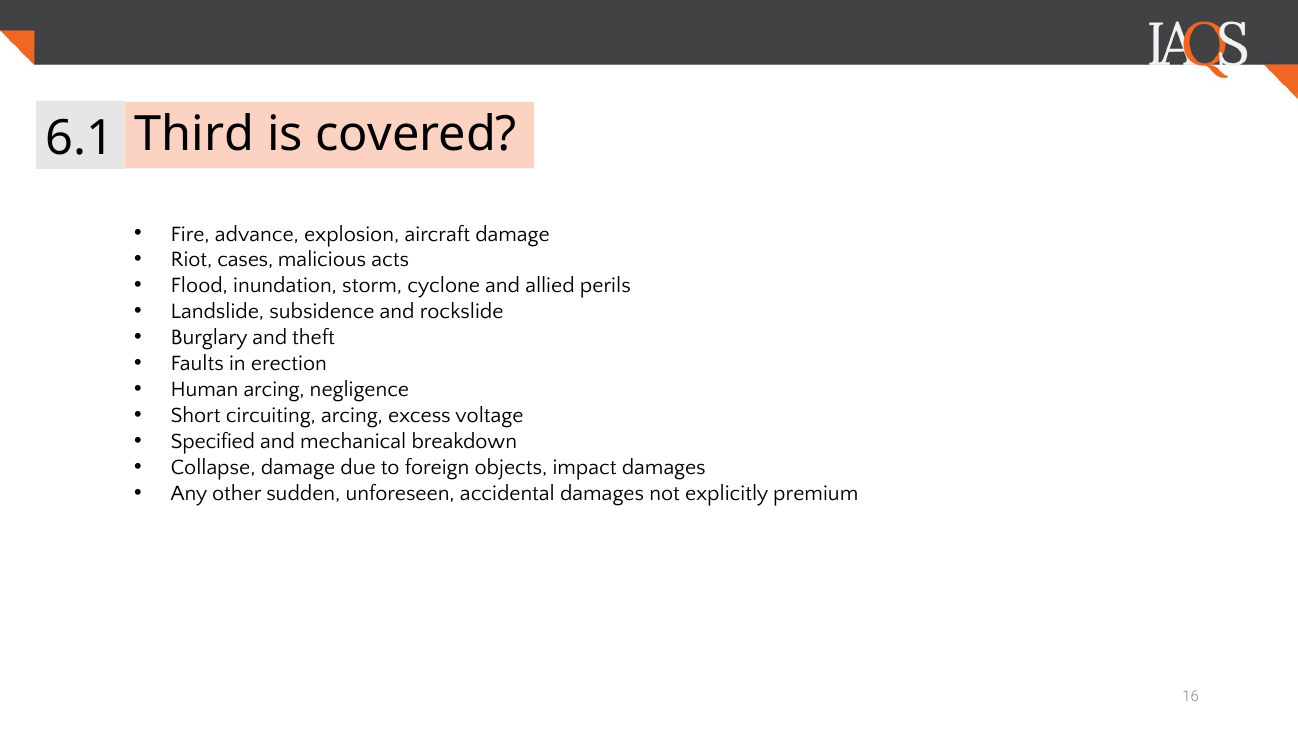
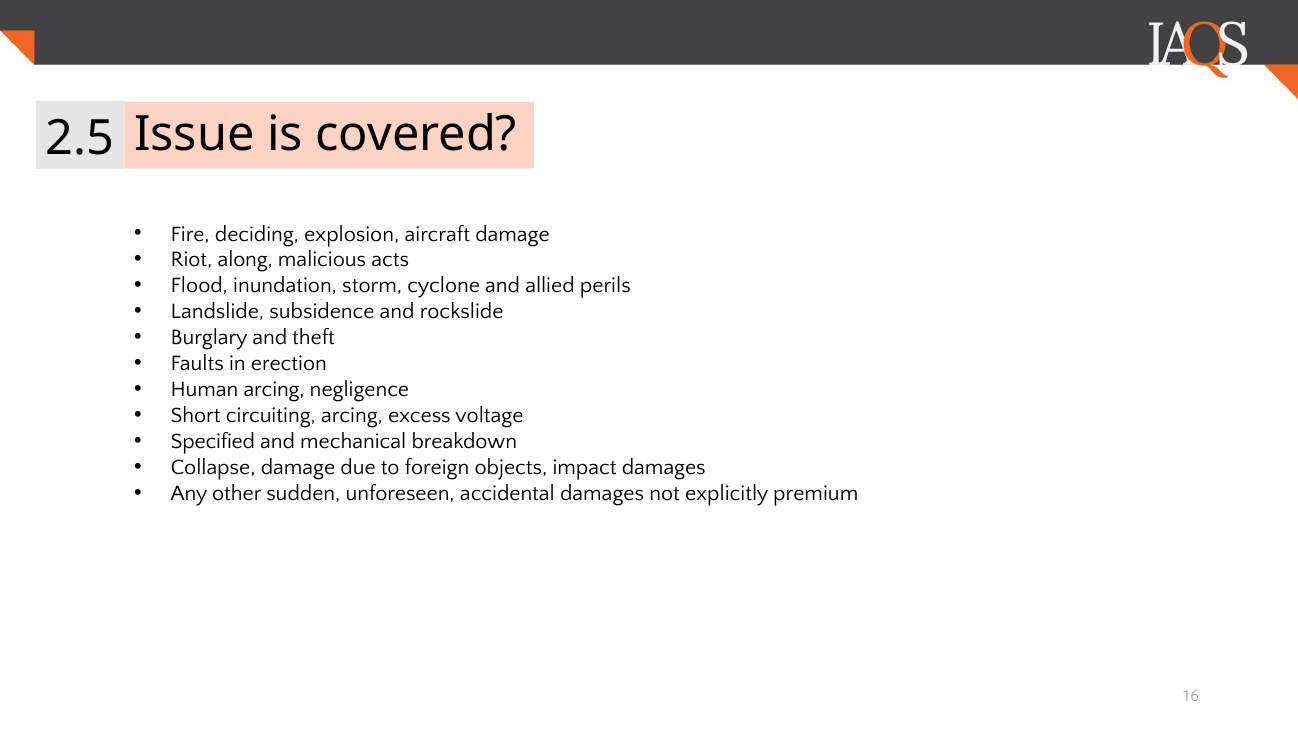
Third: Third -> Issue (194, 135)
6.1: 6.1 -> 2.5 (80, 138)
advance: advance -> deciding (257, 234)
cases: cases -> along (245, 260)
